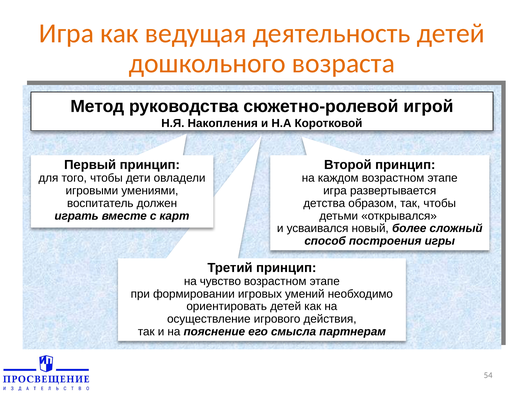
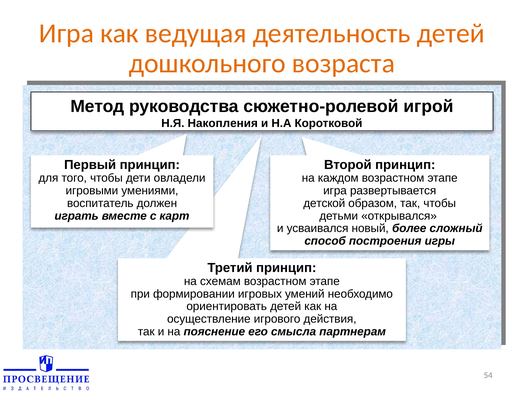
детства: детства -> детской (324, 203)
чувство: чувство -> схемам (220, 281)
